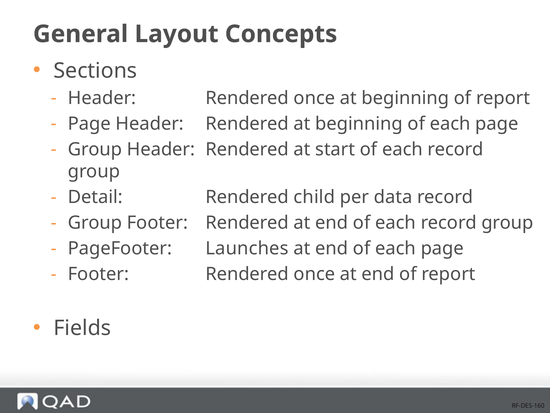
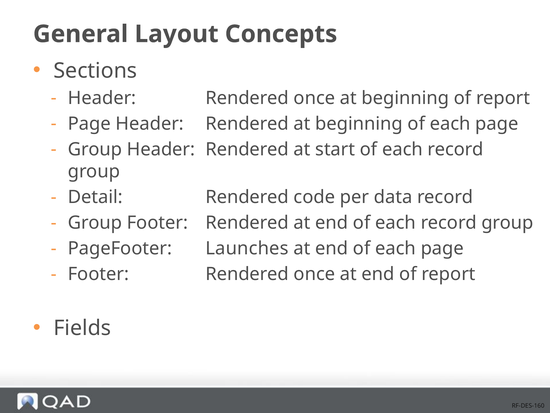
child: child -> code (314, 197)
